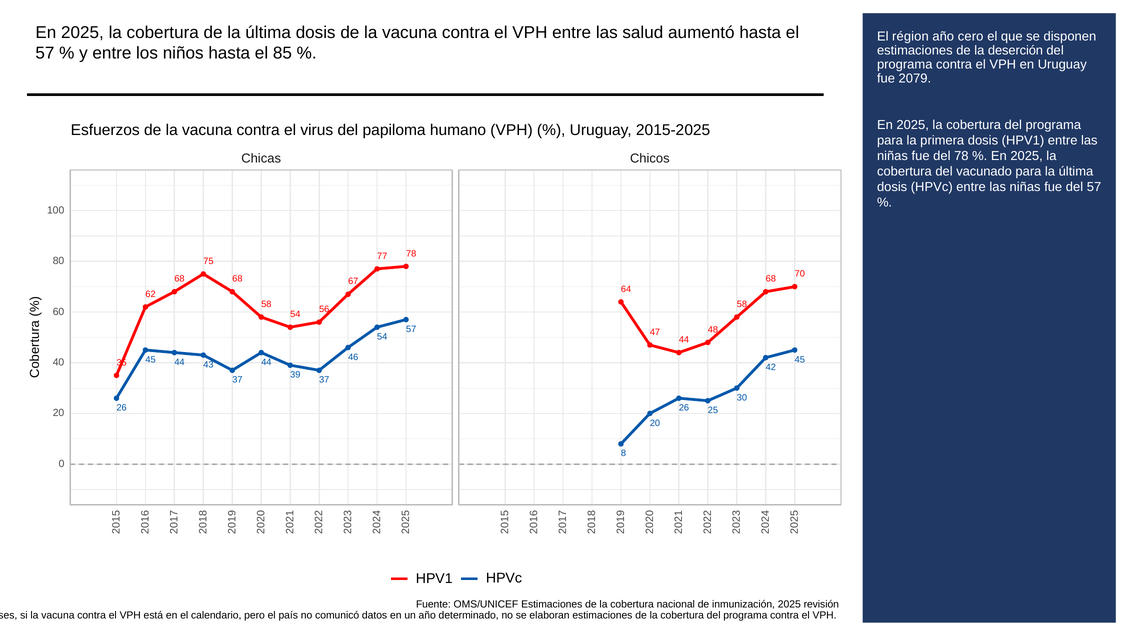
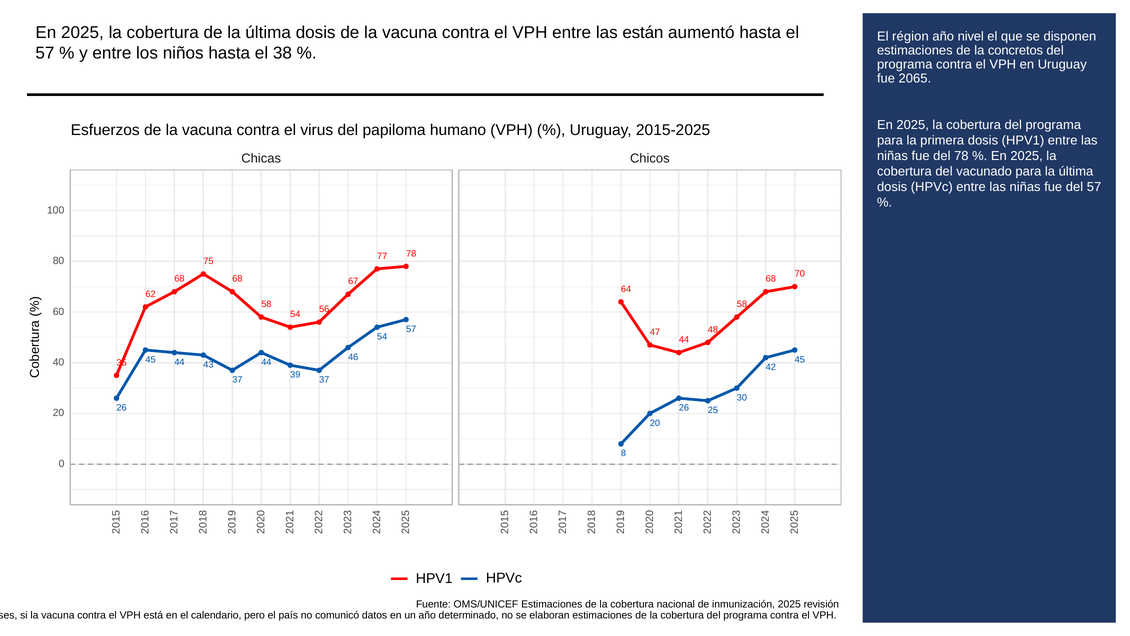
salud: salud -> están (643, 33)
cero: cero -> nivel (971, 37)
deserción: deserción -> concretos (1016, 51)
85: 85 -> 38 (282, 53)
2079: 2079 -> 2065 (915, 78)
